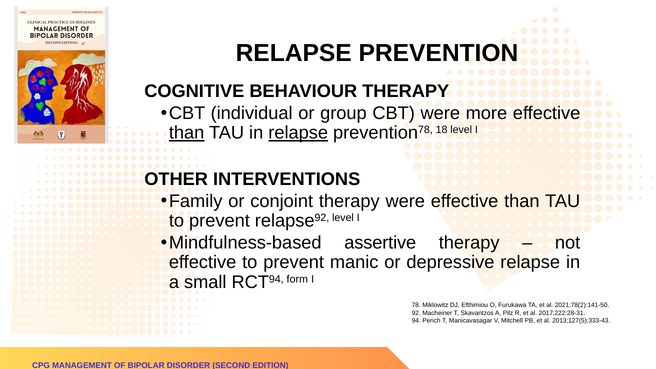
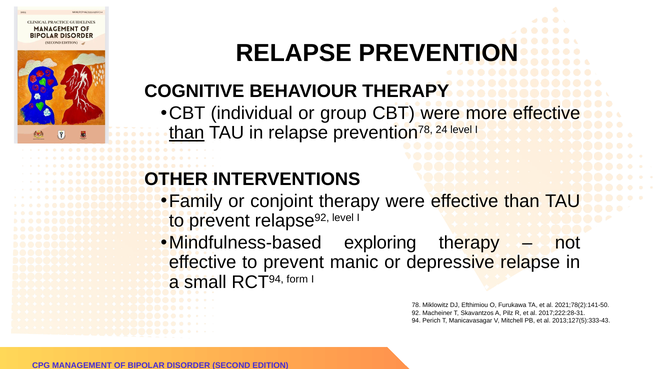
relapse underline: present -> none (298, 133)
18: 18 -> 24 (442, 130)
assertive: assertive -> exploring (380, 243)
